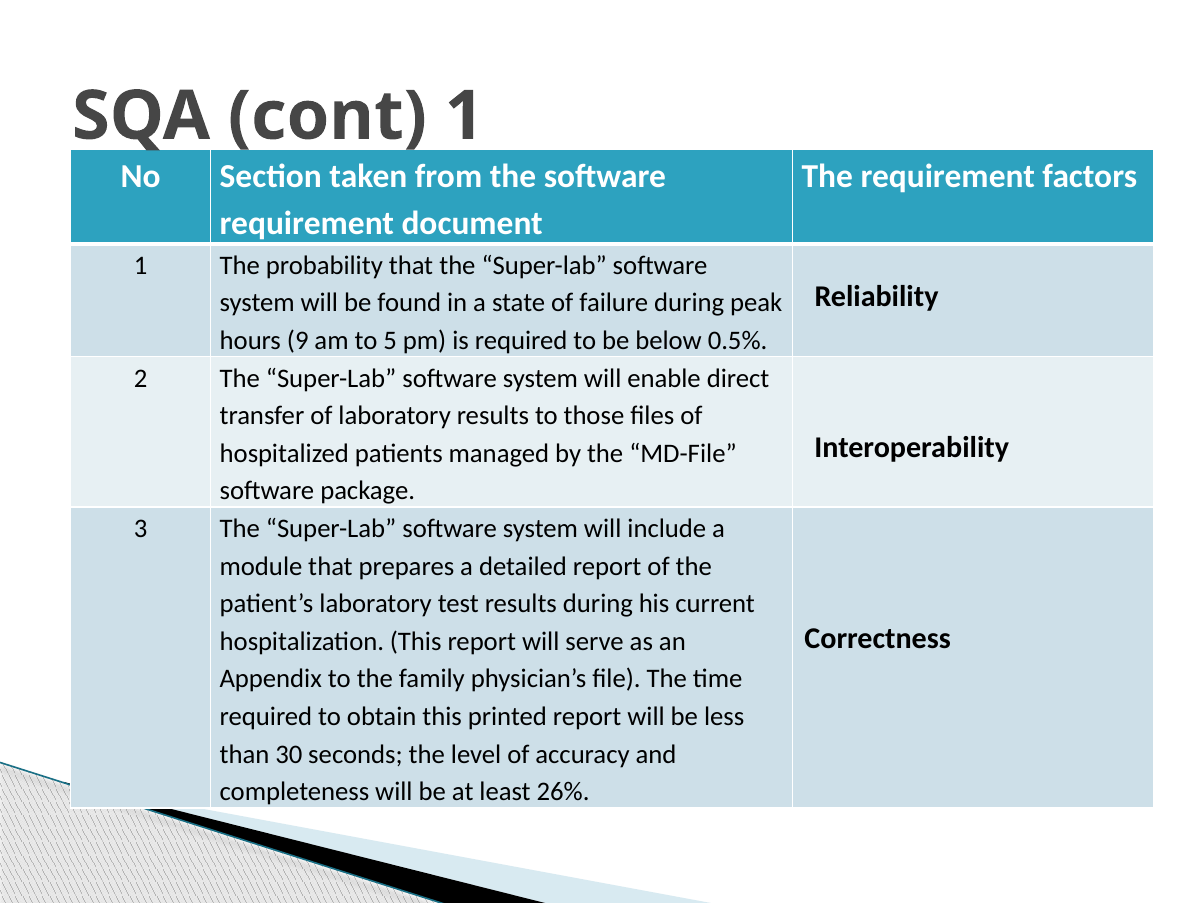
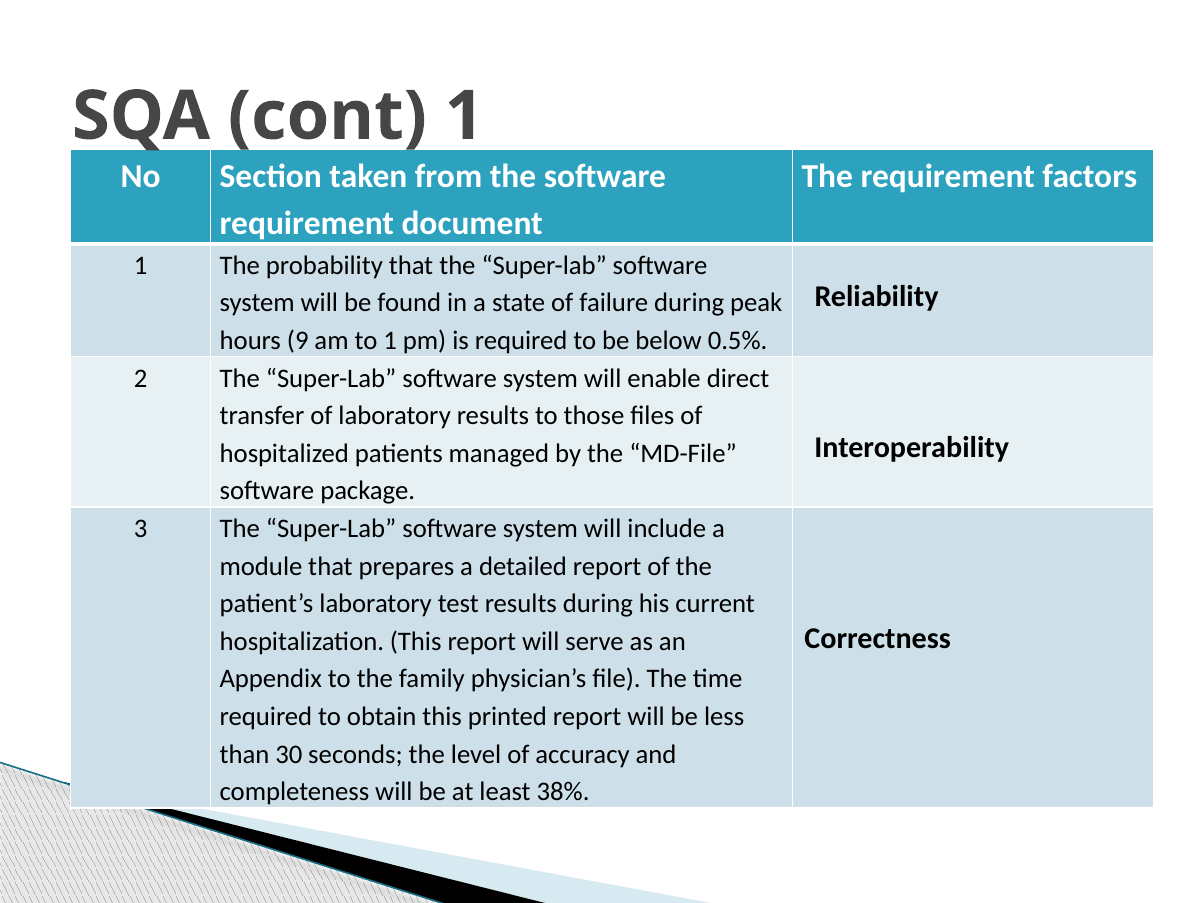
to 5: 5 -> 1 (390, 341)
26%: 26% -> 38% (563, 792)
